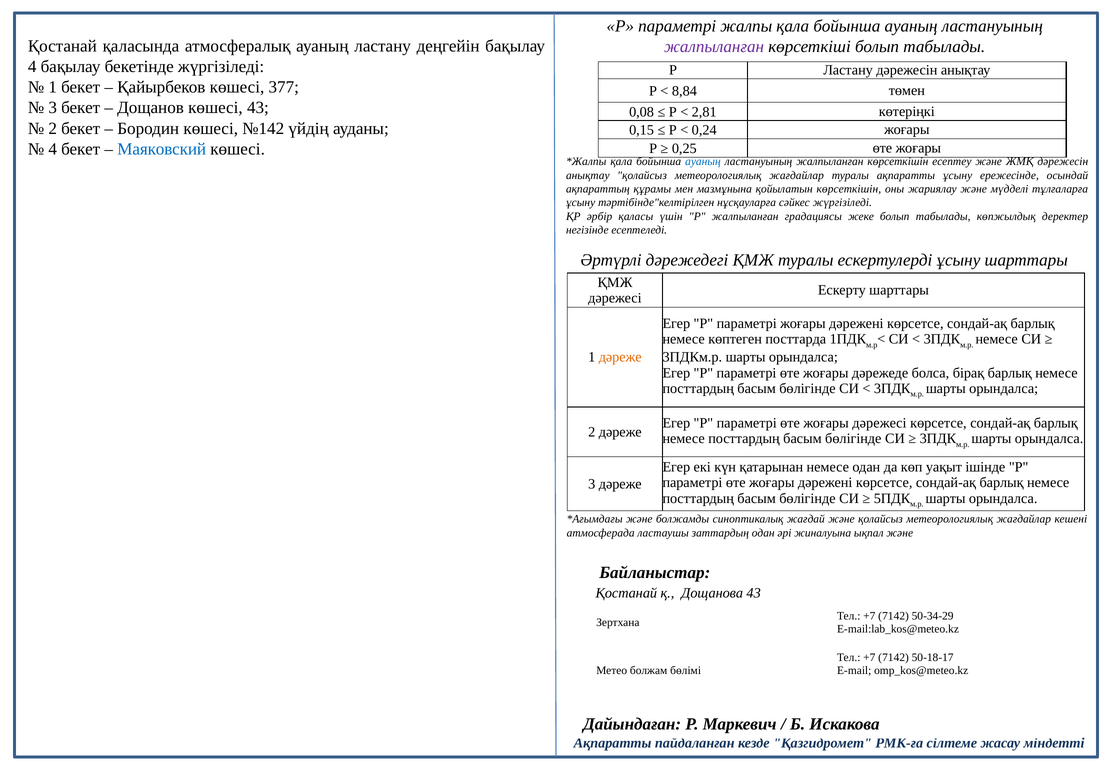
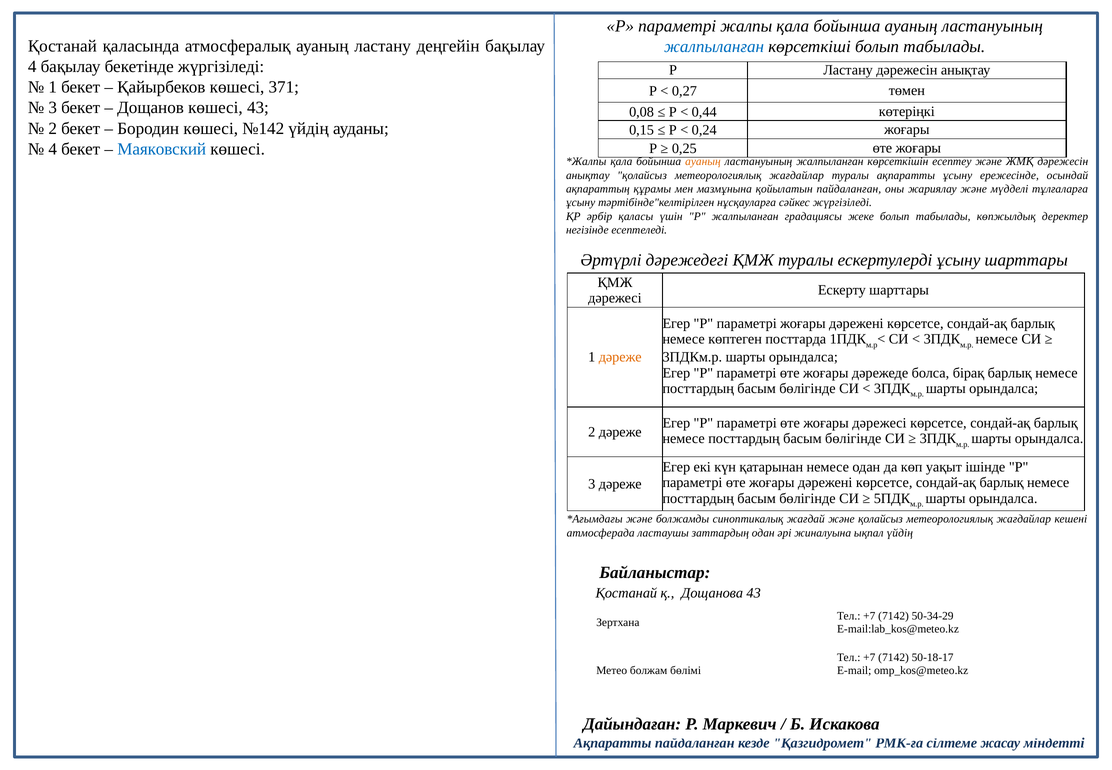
жалпыланған colour: purple -> blue (714, 47)
377: 377 -> 371 (284, 87)
8,84: 8,84 -> 0,27 (684, 91)
2,81: 2,81 -> 0,44 (704, 112)
ауаның colour: blue -> orange (703, 162)
қойылатын көрсеткішін: көрсеткішін -> пайдаланған (849, 189)
ықпал және: және -> үйдің (900, 533)
